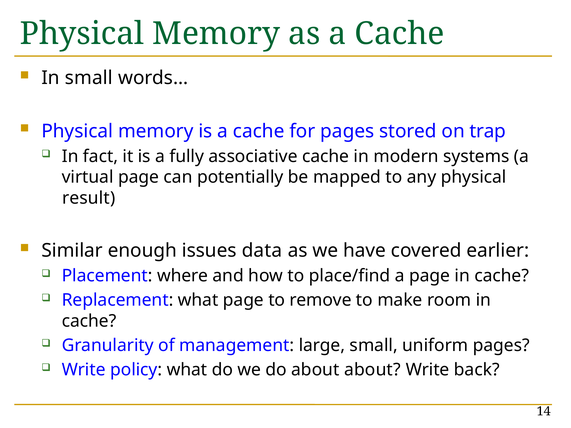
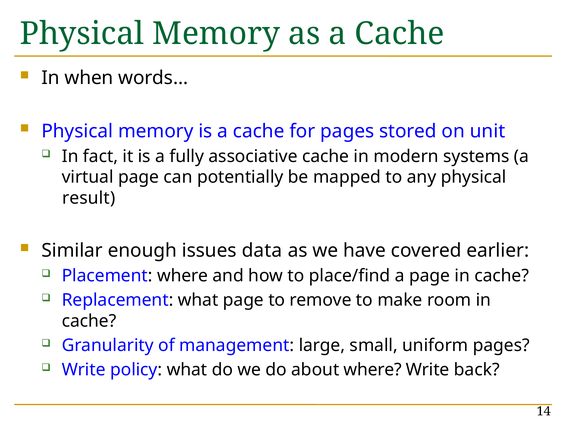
In small: small -> when (89, 78)
trap: trap -> unit (488, 131)
about about: about -> where (373, 370)
